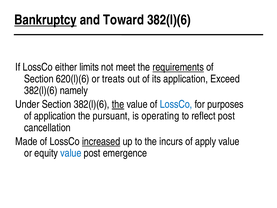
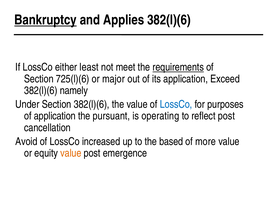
Toward: Toward -> Applies (124, 20)
limits: limits -> least (89, 67)
620(l)(6: 620(l)(6 -> 725(l)(6 (73, 79)
treats: treats -> major (113, 79)
the underline: present -> none (118, 104)
Made: Made -> Avoid (26, 141)
increased underline: present -> none (101, 141)
incurs: incurs -> based (171, 141)
apply: apply -> more (206, 141)
value colour: blue -> orange (71, 153)
